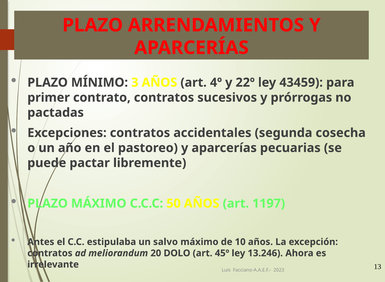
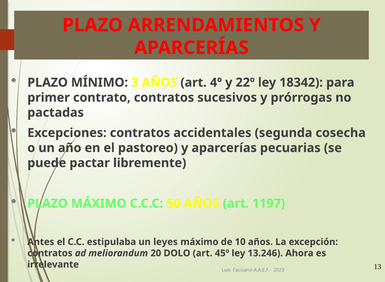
43459: 43459 -> 18342 (301, 82)
salvo: salvo -> leyes (166, 242)
